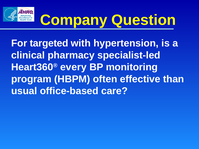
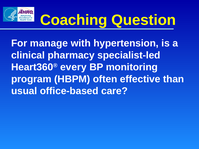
Company: Company -> Coaching (74, 20)
targeted: targeted -> manage (49, 43)
